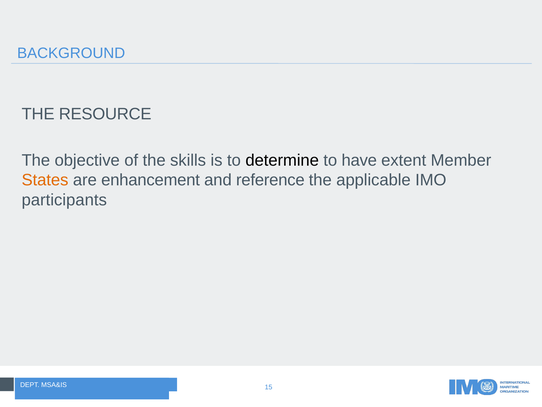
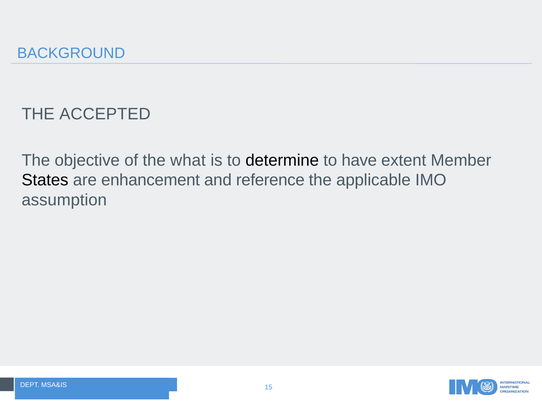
RESOURCE: RESOURCE -> ACCEPTED (105, 114)
skills: skills -> what (188, 160)
States colour: orange -> black (45, 180)
participants: participants -> assumption (64, 200)
